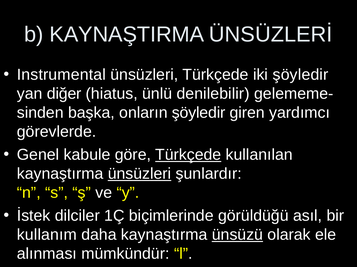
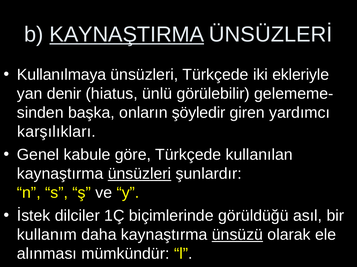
KAYNAŞTIRMA underline: none -> present (127, 35)
Instrumental: Instrumental -> Kullanılmaya (62, 75)
iki şöyledir: şöyledir -> ekleriyle (301, 75)
diğer: diğer -> denir (64, 94)
denilebilir: denilebilir -> görülebilir (213, 94)
görevlerde: görevlerde -> karşılıkları (56, 132)
Türkçede underline: present -> none (188, 155)
